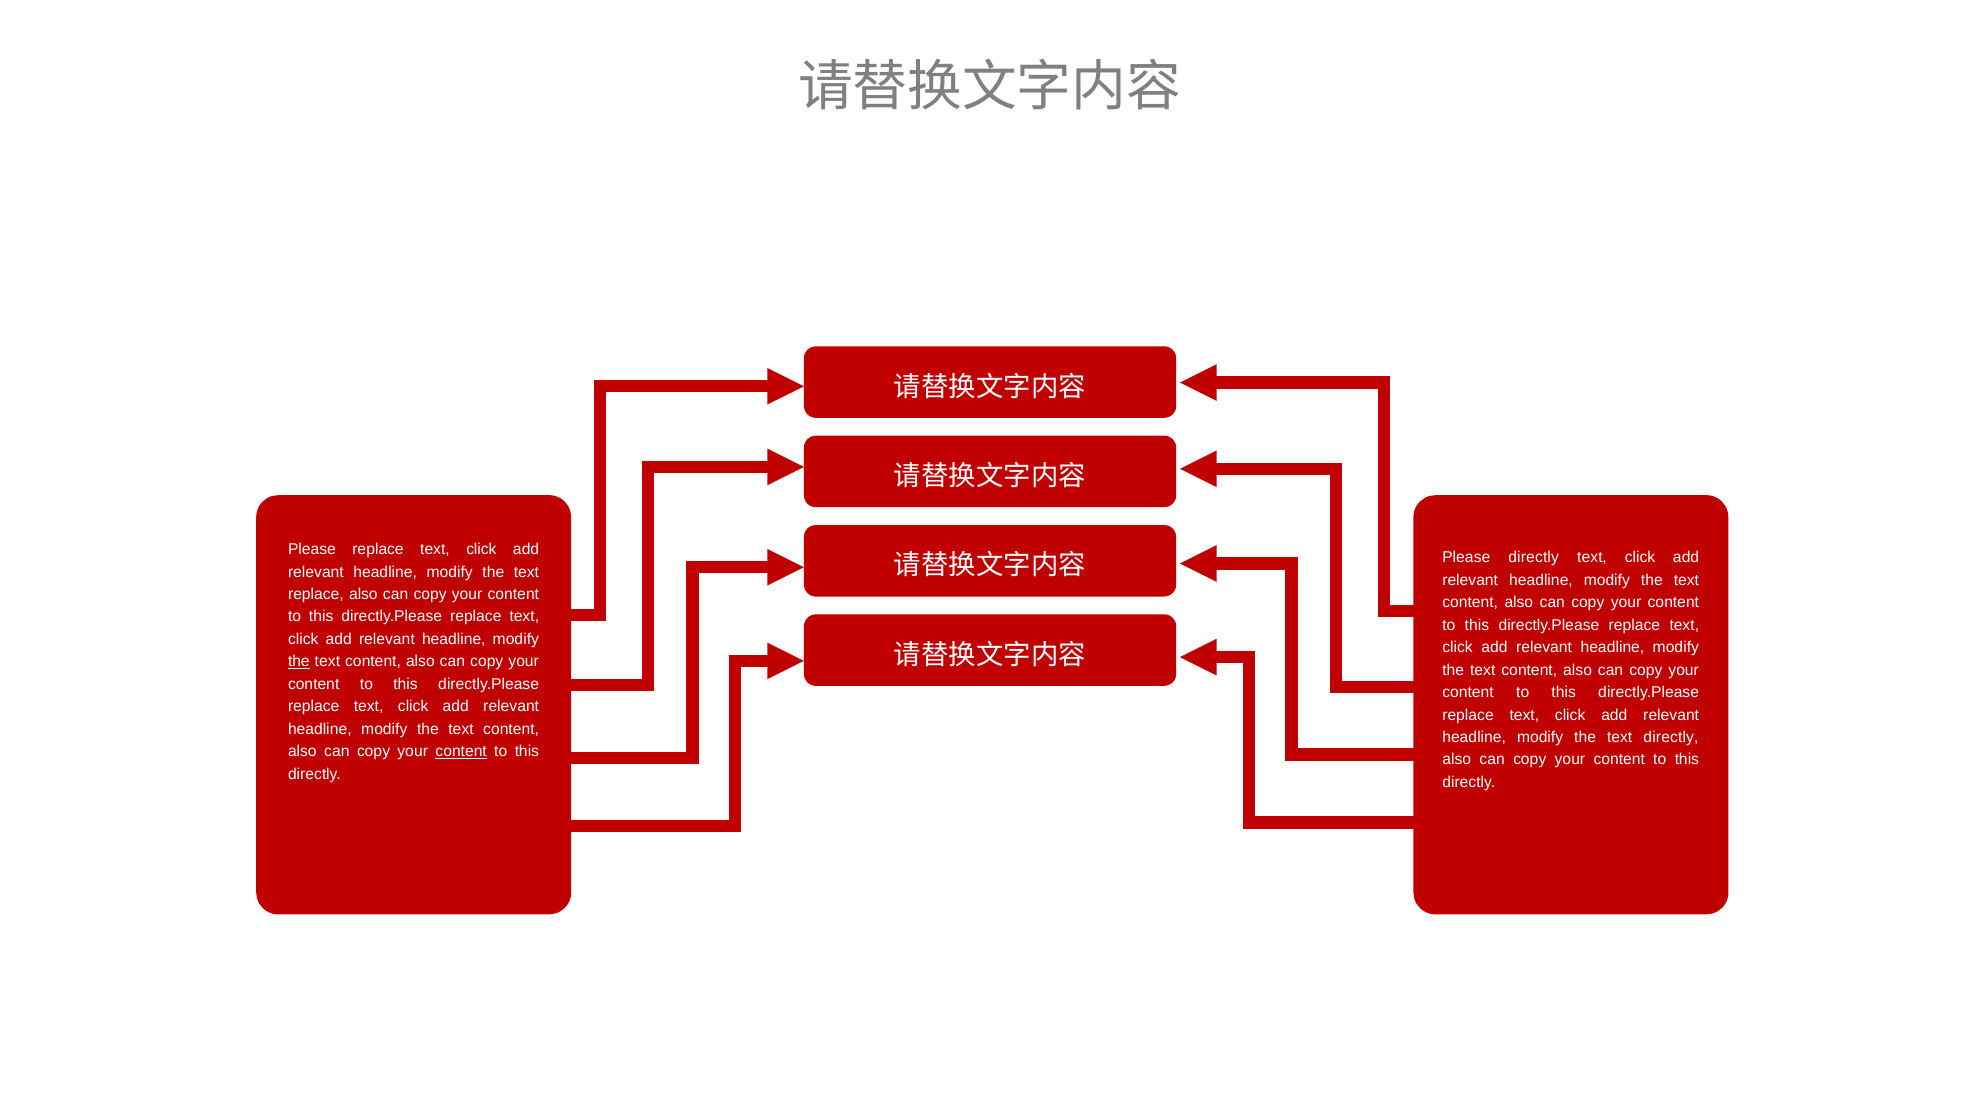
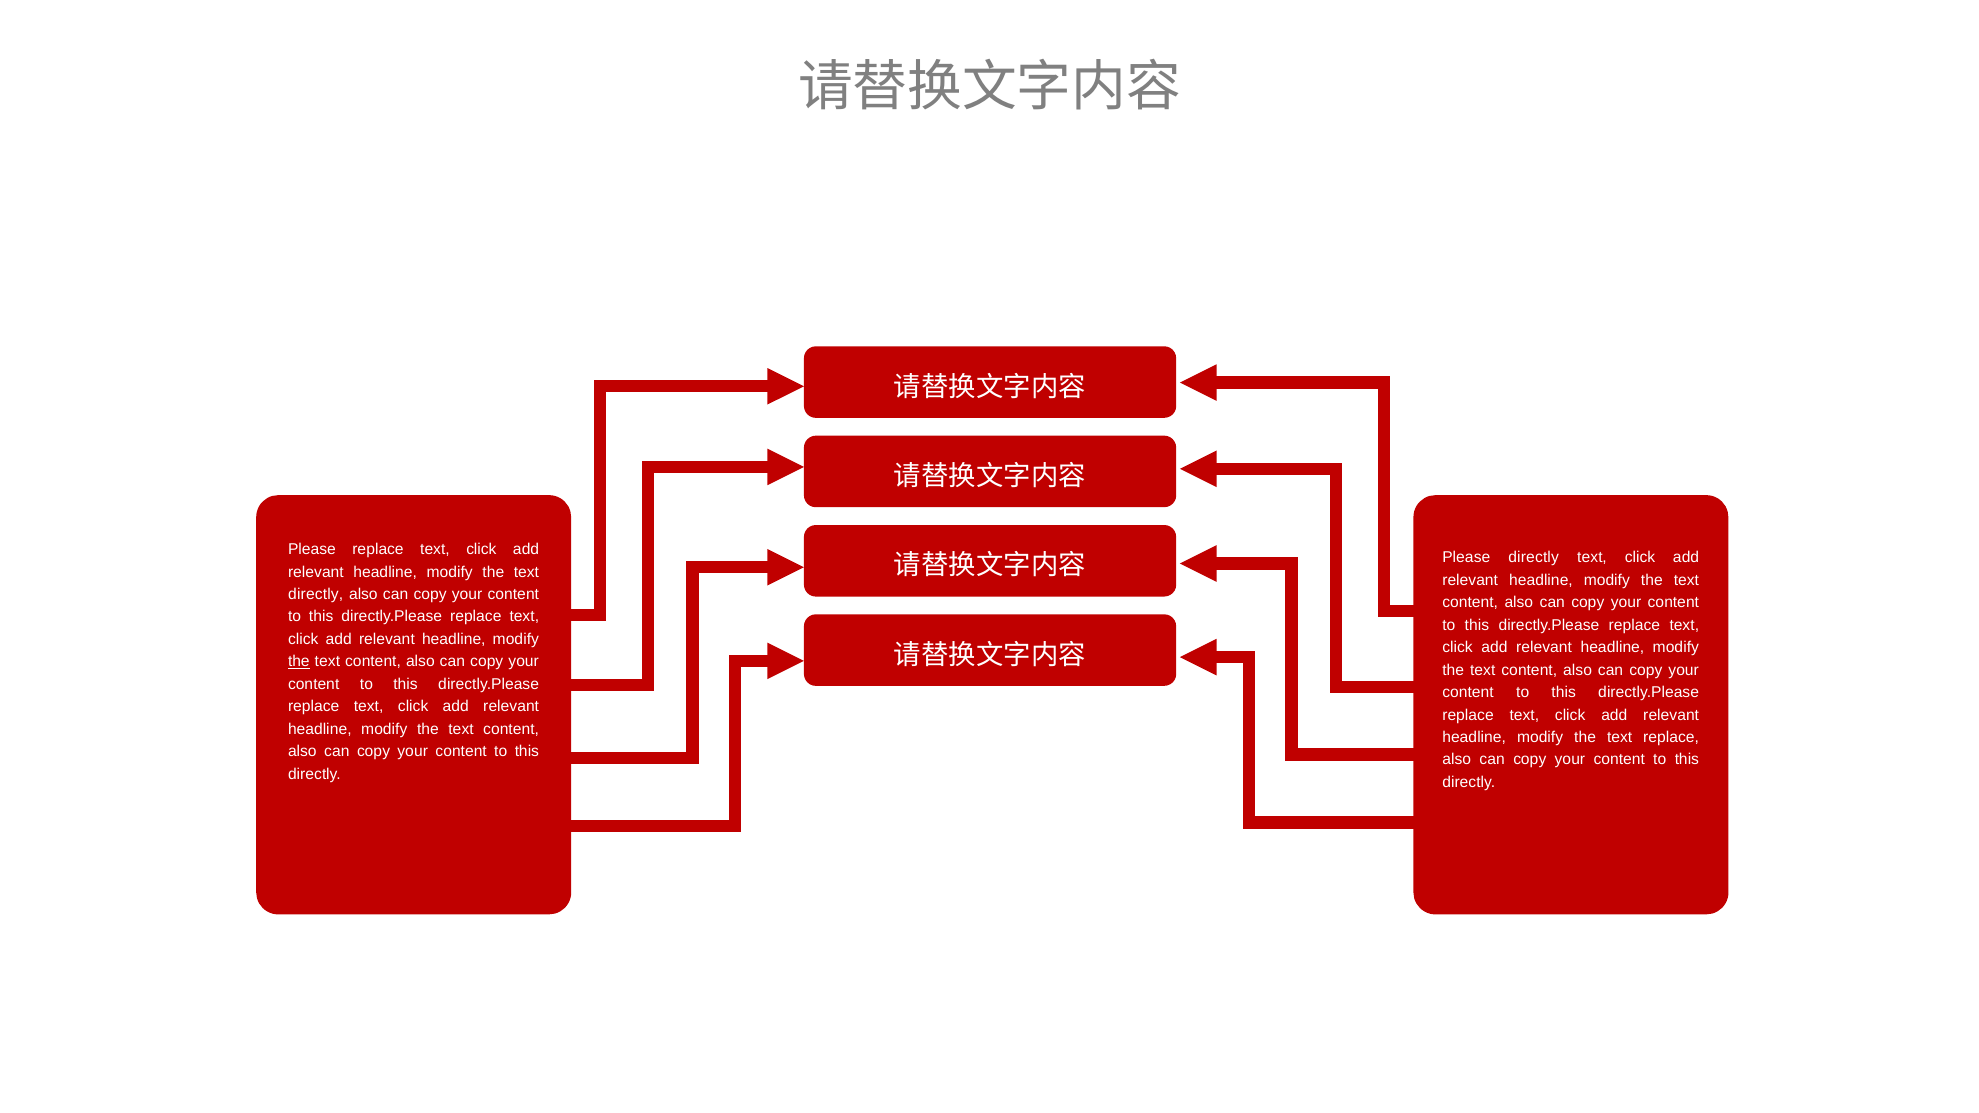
replace: replace -> directly (316, 594)
text directly: directly -> replace (1671, 737)
content underline: present -> none (461, 752)
